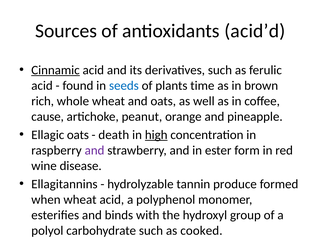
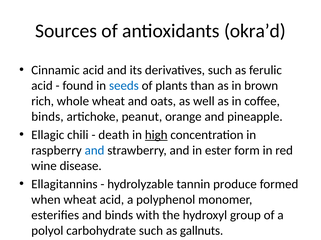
acid’d: acid’d -> okra’d (255, 31)
Cinnamic underline: present -> none (55, 70)
time: time -> than (202, 86)
cause: cause -> binds (47, 117)
Ellagic oats: oats -> chili (78, 135)
and colour: purple -> blue (95, 151)
cooked: cooked -> gallnuts (202, 231)
